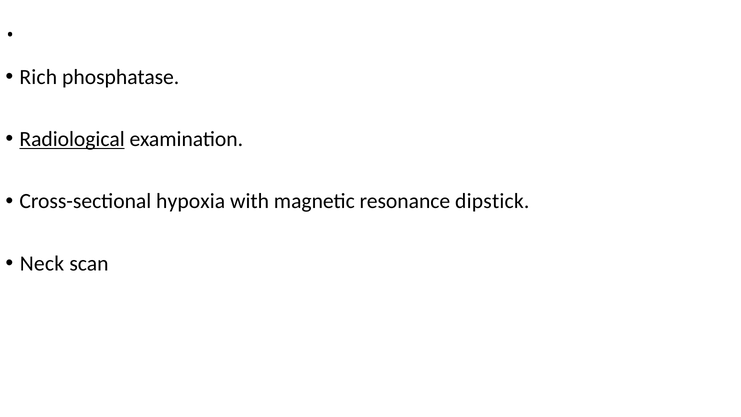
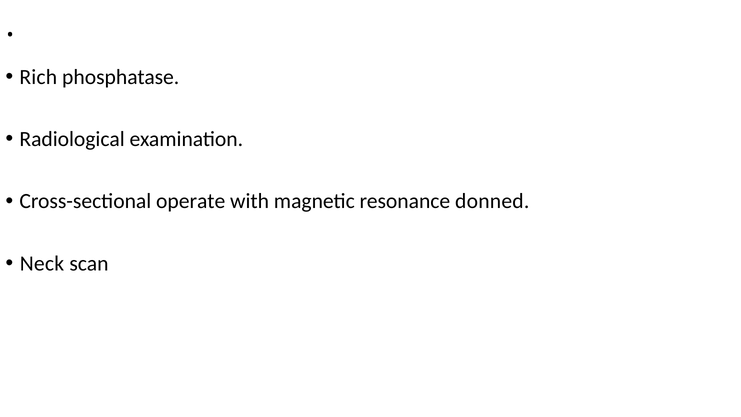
Radiological underline: present -> none (72, 139)
hypoxia: hypoxia -> operate (191, 201)
dipstick: dipstick -> donned (492, 201)
